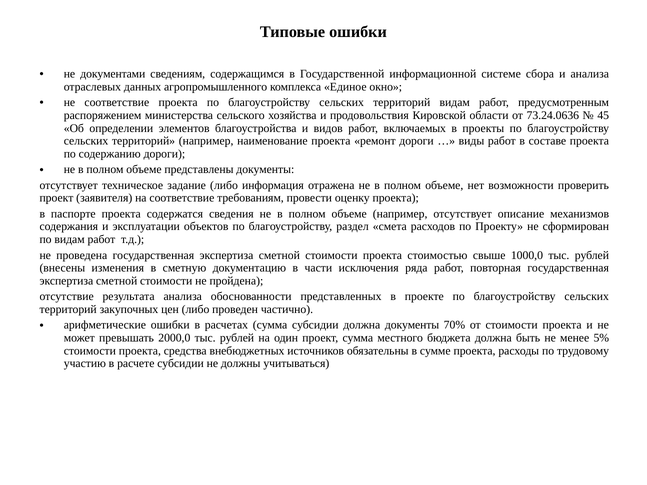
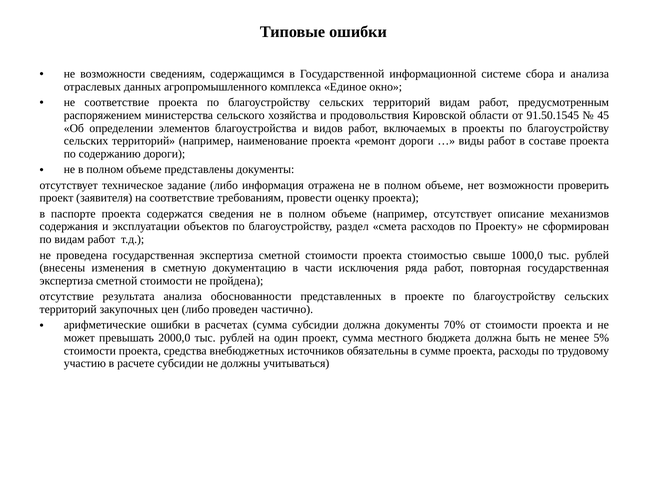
не документами: документами -> возможности (113, 74)
73.24.0636: 73.24.0636 -> 91.50.1545 (553, 115)
